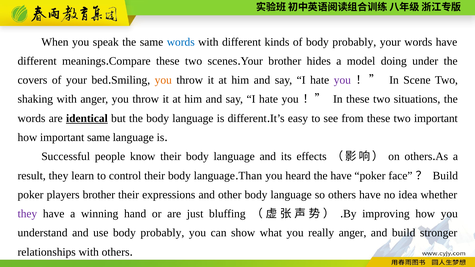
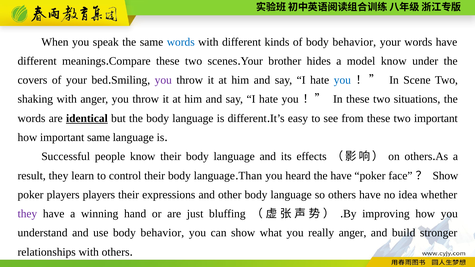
of body probably: probably -> behavior (354, 42)
model doing: doing -> know (394, 61)
you colour: orange -> purple (163, 80)
you colour: purple -> blue (342, 80)
Build: Build -> Show (445, 176)
players brother: brother -> players (99, 195)
use body probably: probably -> behavior (162, 233)
